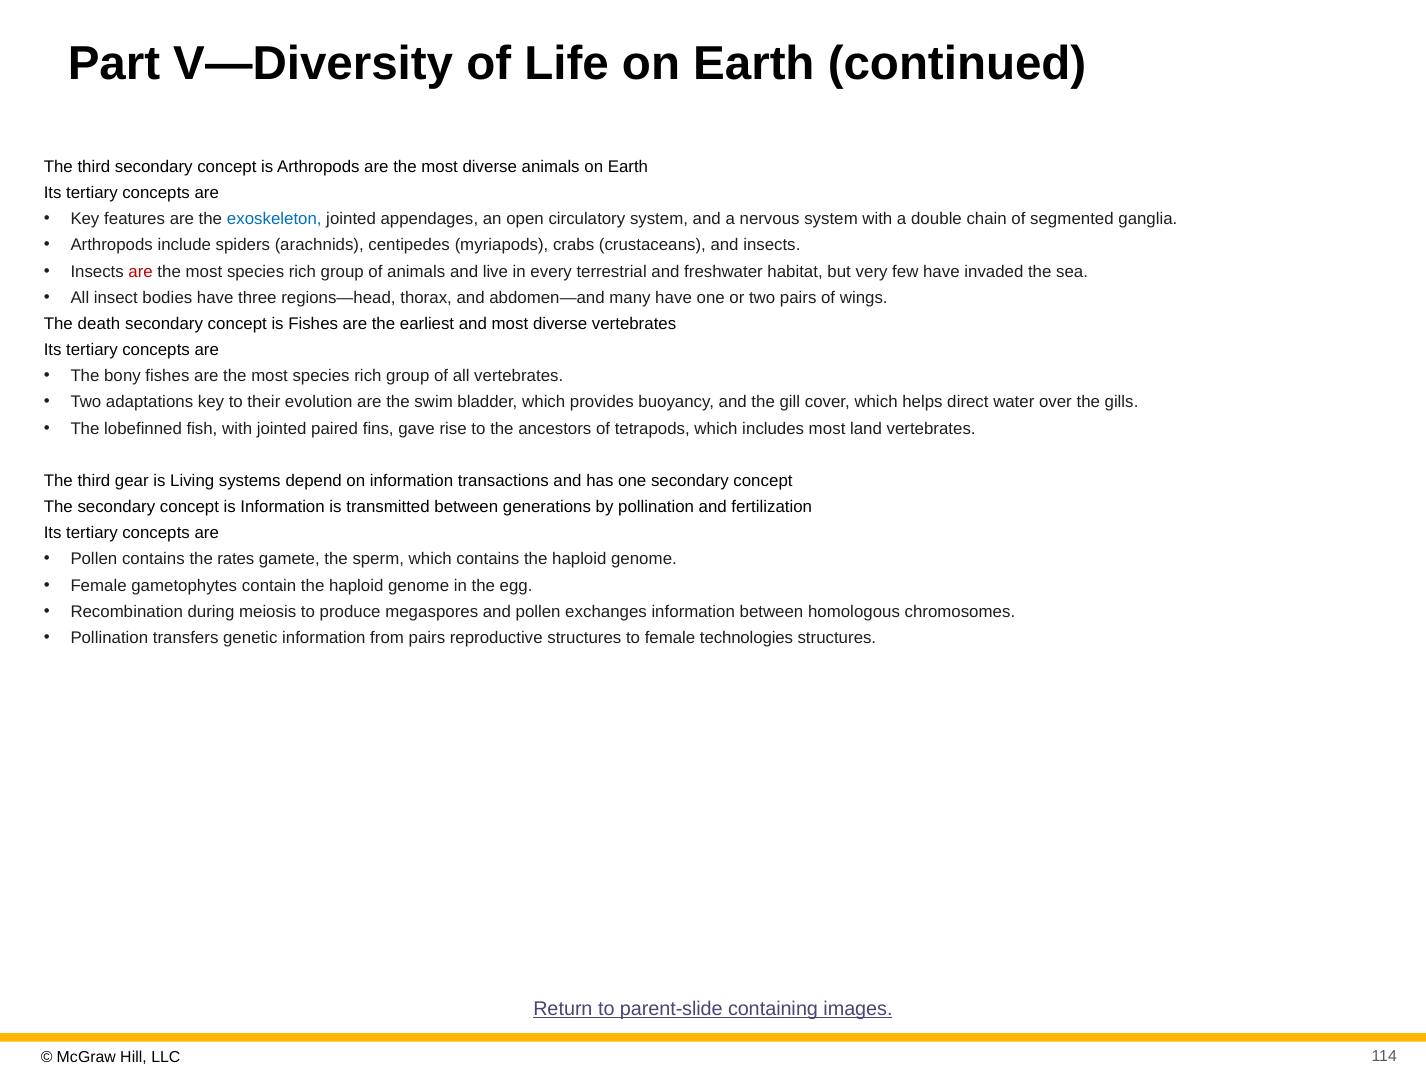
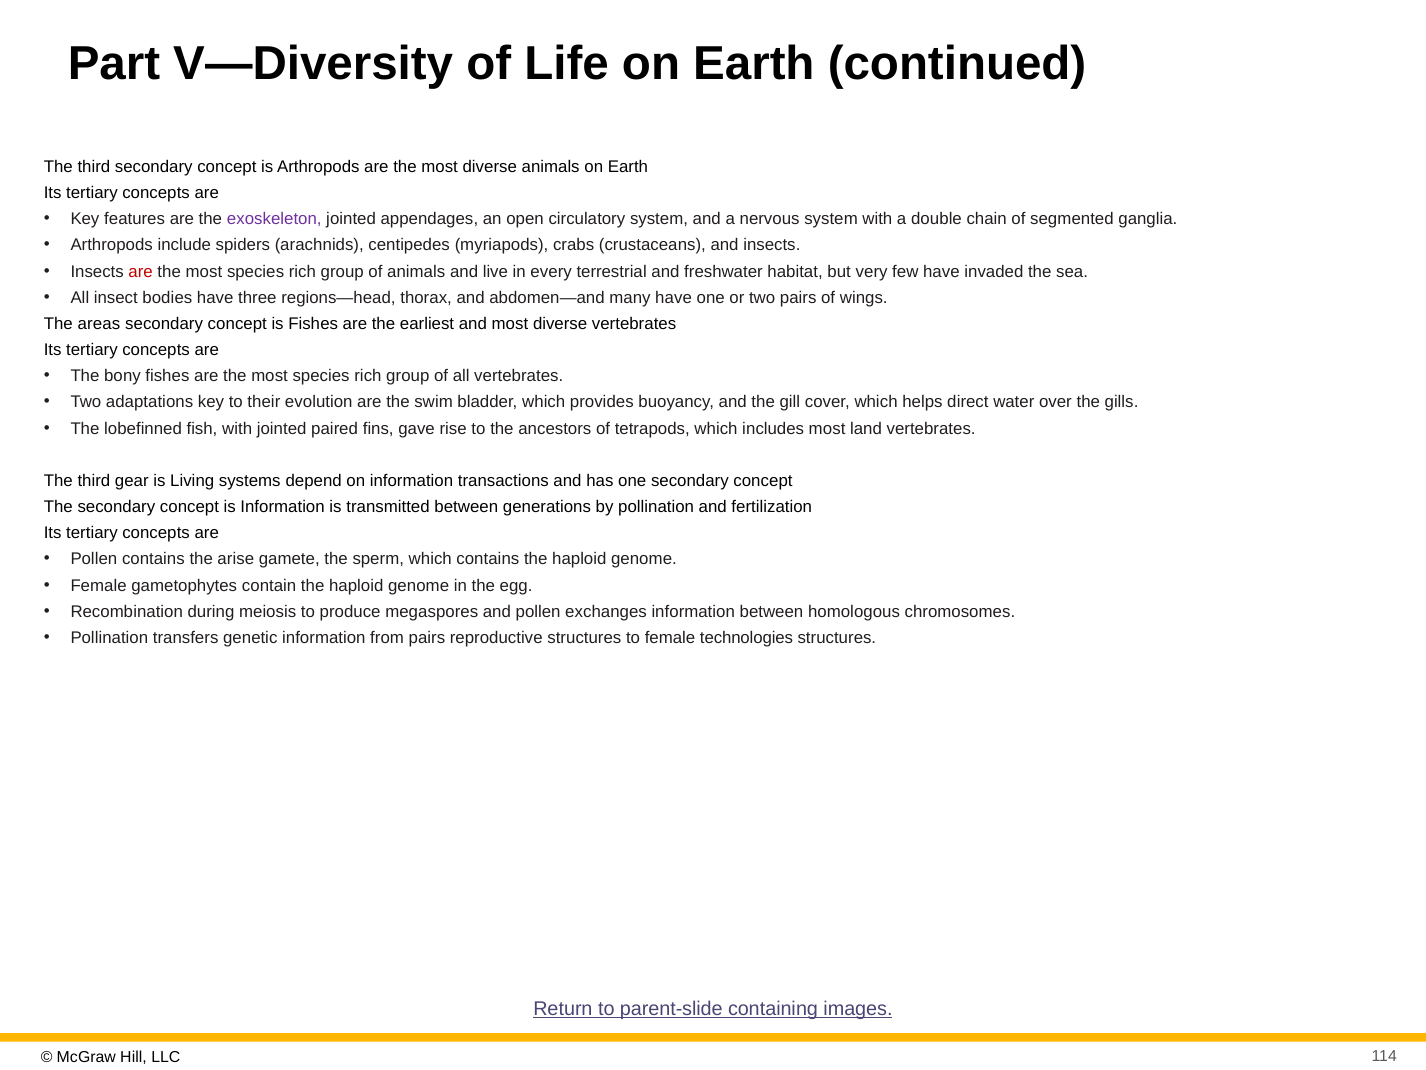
exoskeleton colour: blue -> purple (274, 219)
death: death -> areas (99, 324)
rates: rates -> arise (236, 559)
